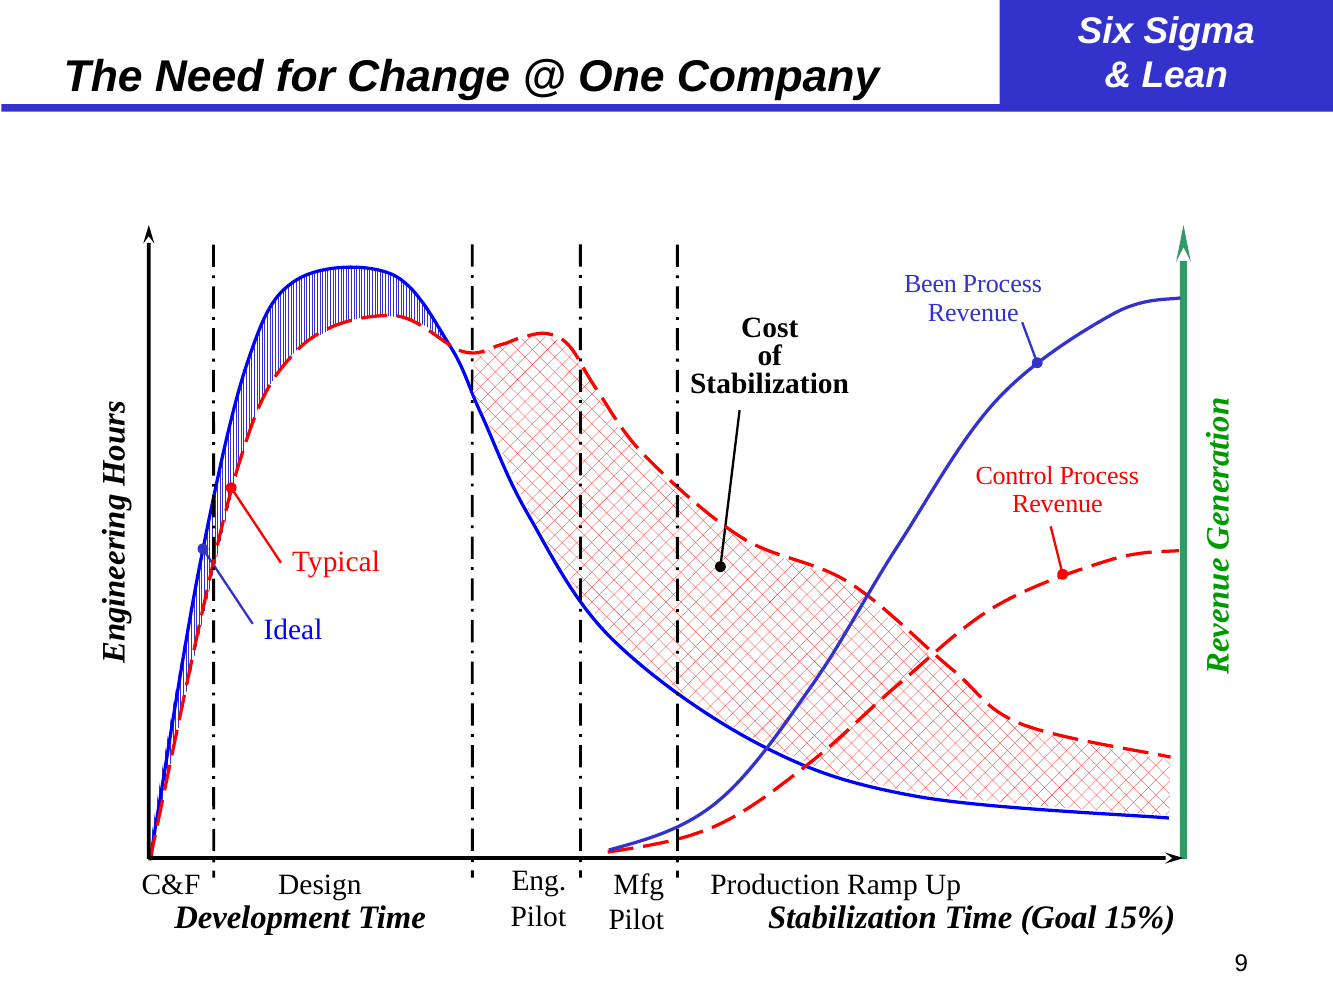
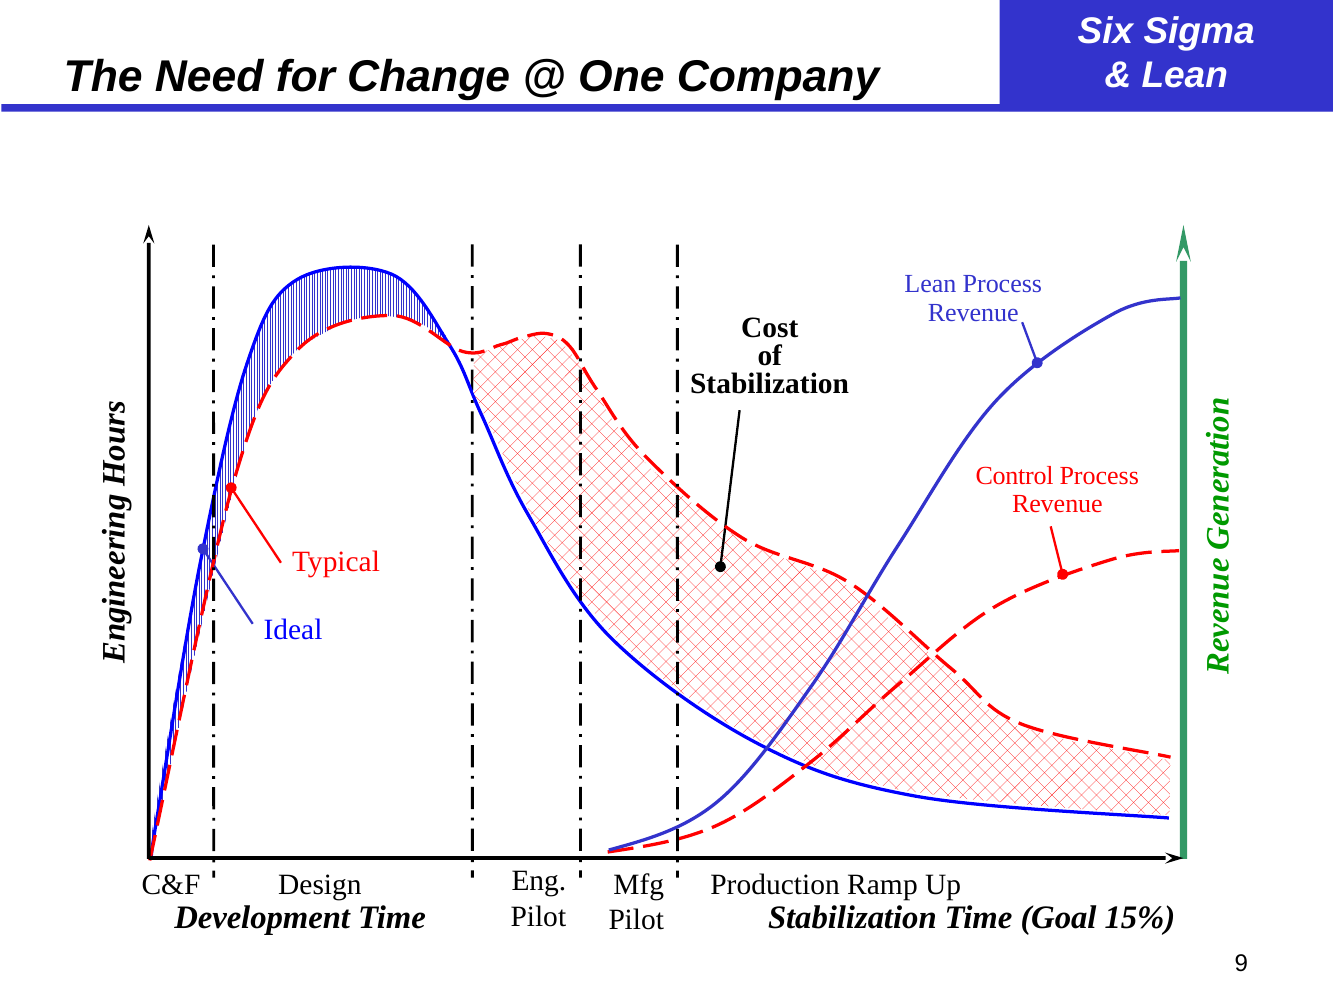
Been: Been -> Lean (930, 284)
